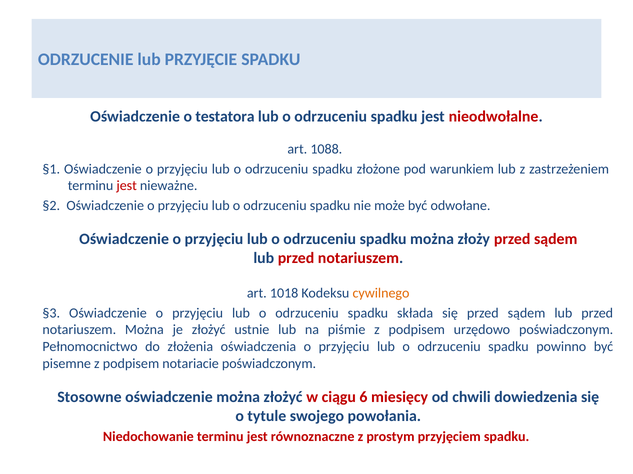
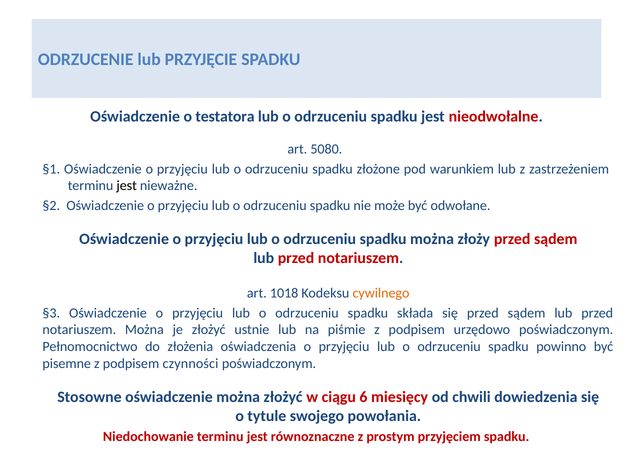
1088: 1088 -> 5080 (326, 149)
jest colour: red -> black (127, 186)
notariacie: notariacie -> czynności (190, 364)
